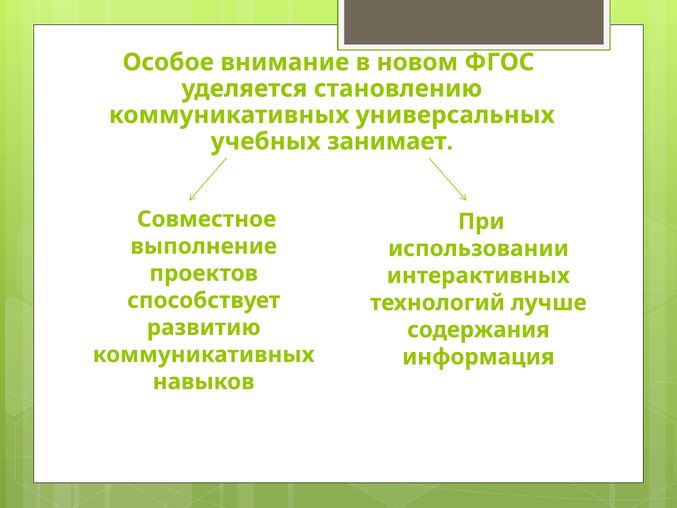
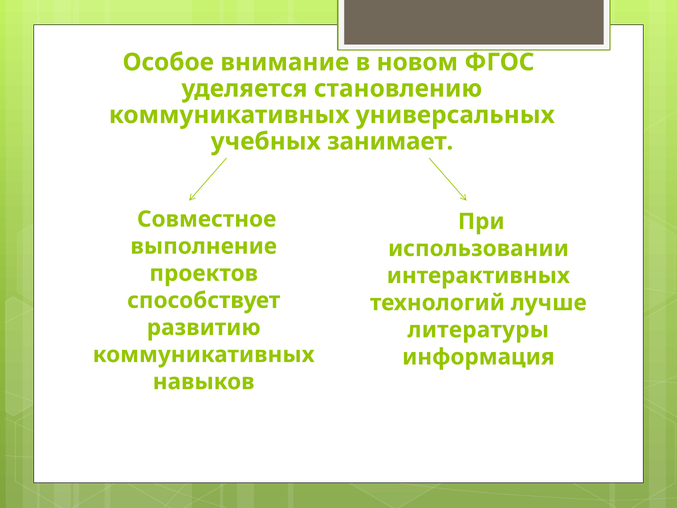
содержания: содержания -> литературы (478, 330)
